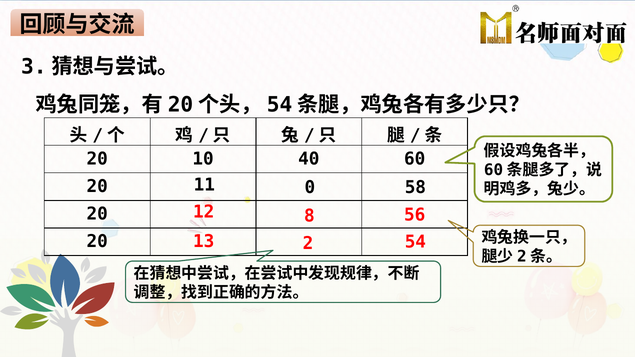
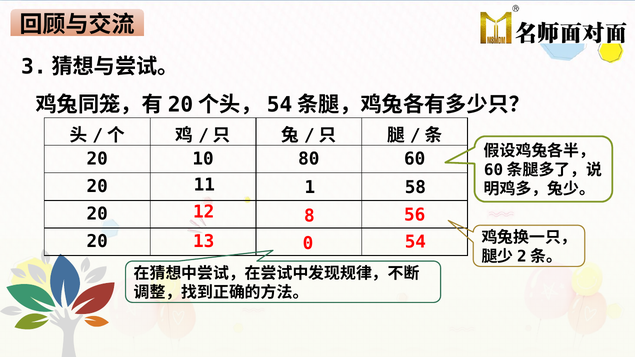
40: 40 -> 80 (309, 159)
0: 0 -> 1 (310, 188)
2: 2 -> 0 (308, 243)
